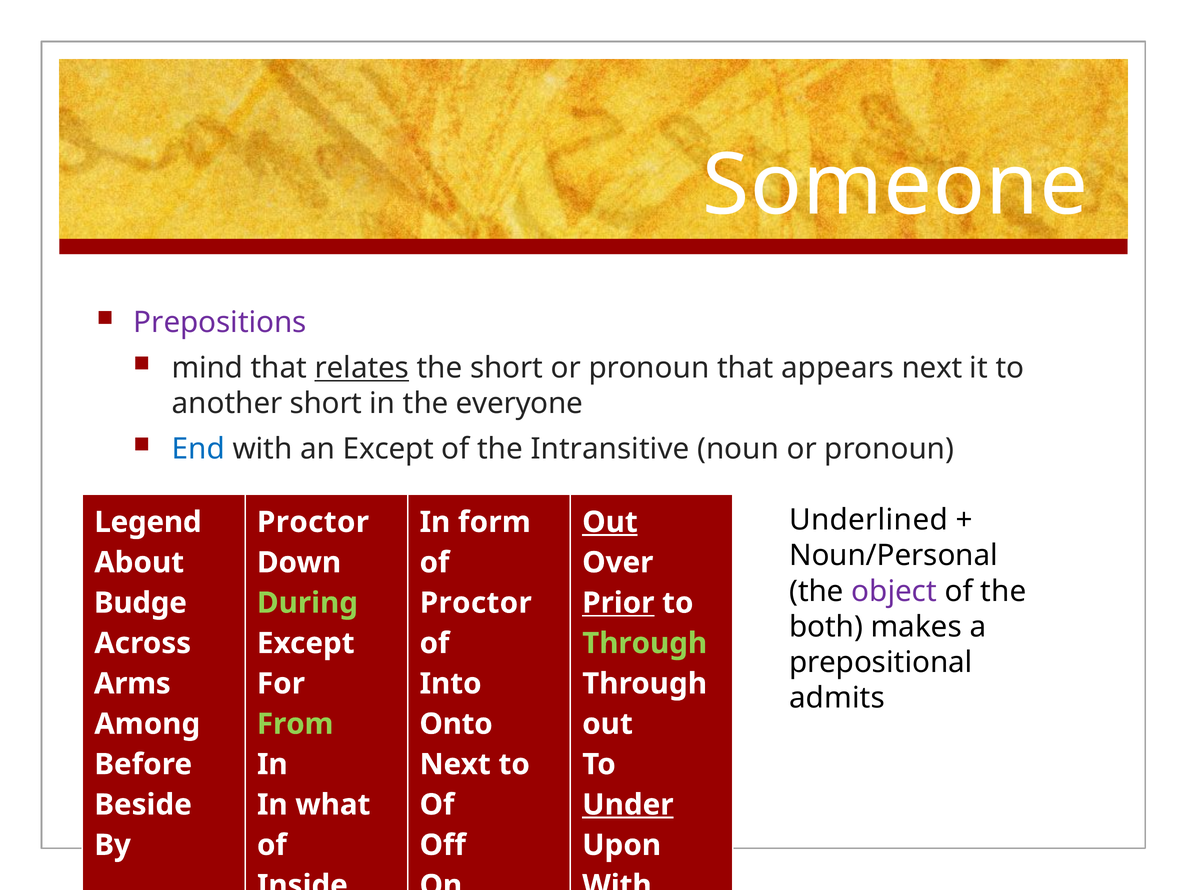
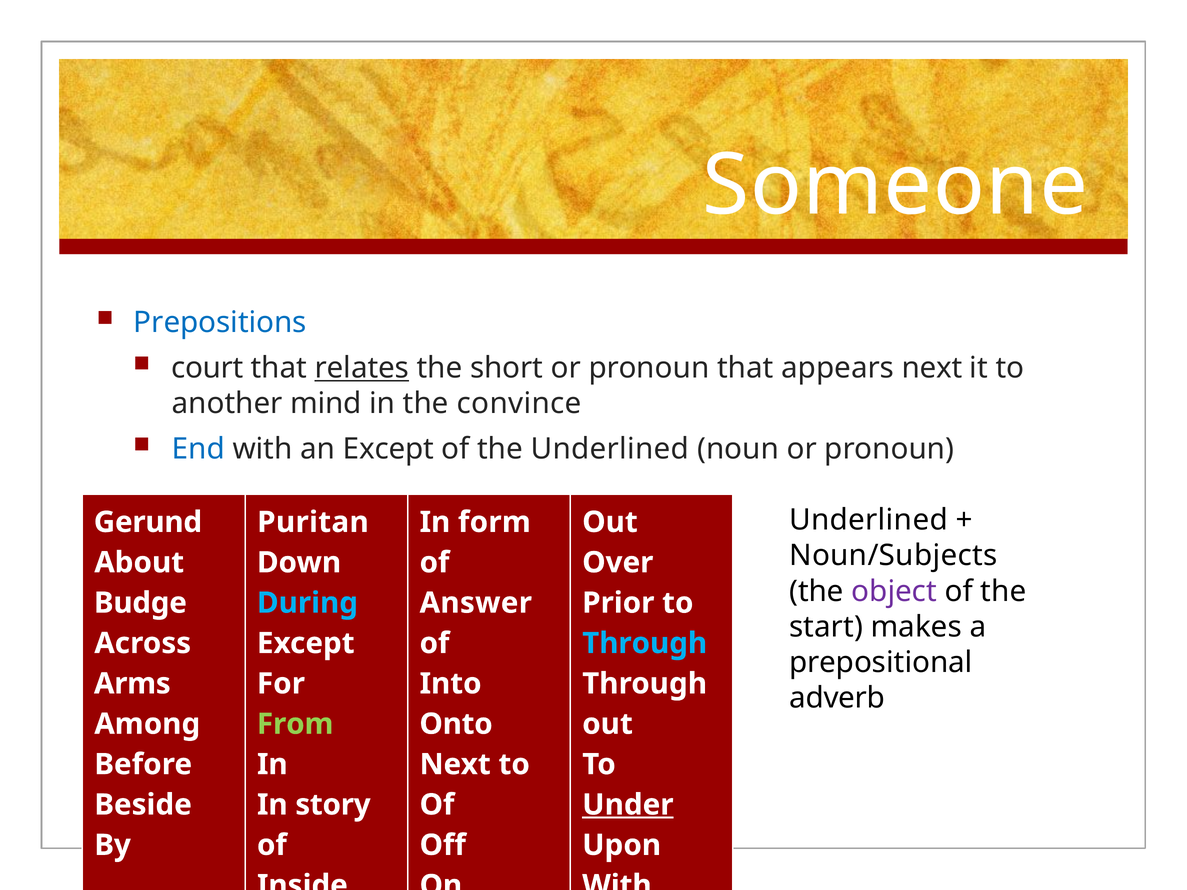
Prepositions colour: purple -> blue (220, 323)
mind: mind -> court (207, 368)
another short: short -> mind (326, 404)
everyone: everyone -> convince (519, 404)
the Intransitive: Intransitive -> Underlined (610, 449)
Legend: Legend -> Gerund (148, 522)
Proctor: Proctor -> Puritan (313, 522)
Out underline: present -> none (610, 522)
Noun/Personal: Noun/Personal -> Noun/Subjects (893, 556)
During colour: light green -> light blue (307, 603)
Proctor: Proctor -> Answer (476, 603)
Prior underline: present -> none (618, 603)
both: both -> start (826, 627)
Through colour: light green -> light blue (645, 643)
admits: admits -> adverb (837, 698)
what: what -> story (333, 805)
